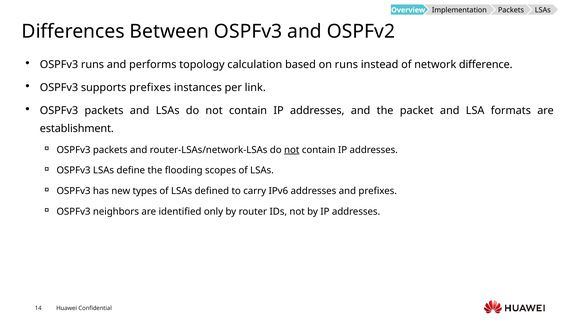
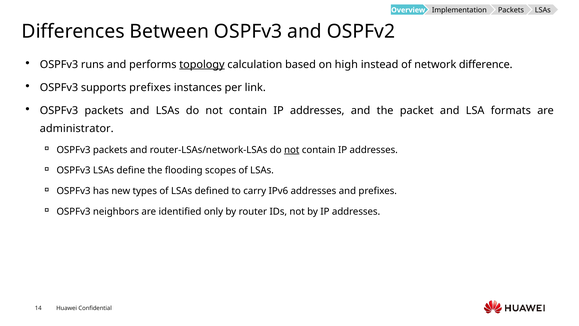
topology underline: none -> present (202, 64)
on runs: runs -> high (346, 64)
establishment: establishment -> administrator (77, 129)
